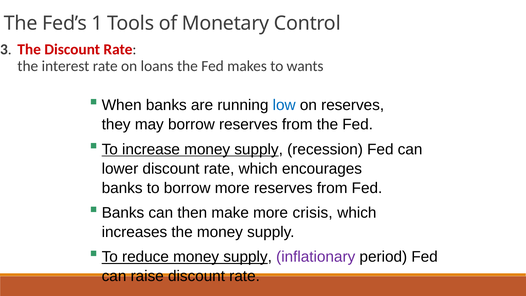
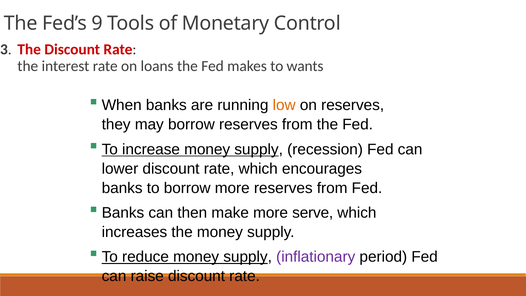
1: 1 -> 9 (97, 23)
low colour: blue -> orange (284, 105)
crisis: crisis -> serve (313, 213)
